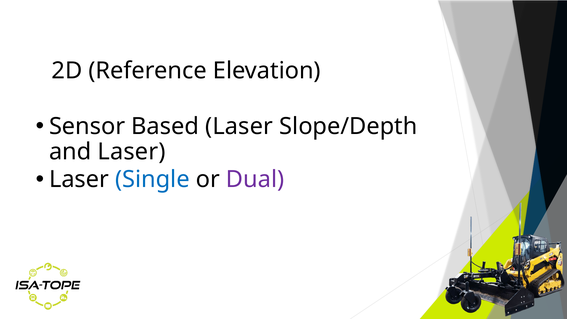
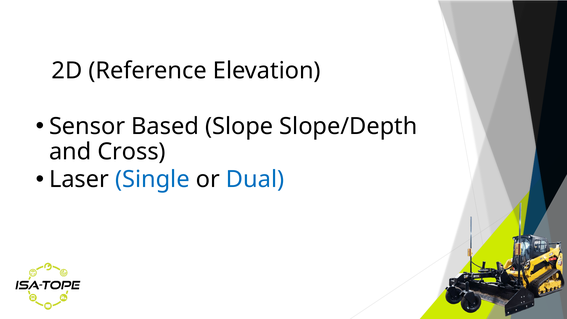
Based Laser: Laser -> Slope (239, 126)
and Laser: Laser -> Cross (132, 152)
Dual colour: purple -> blue (255, 179)
